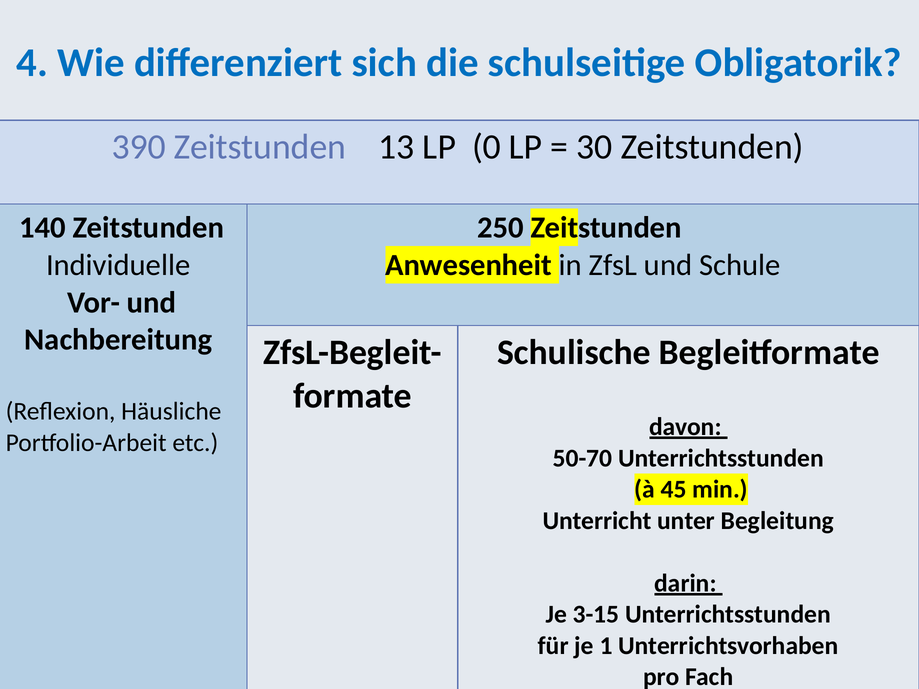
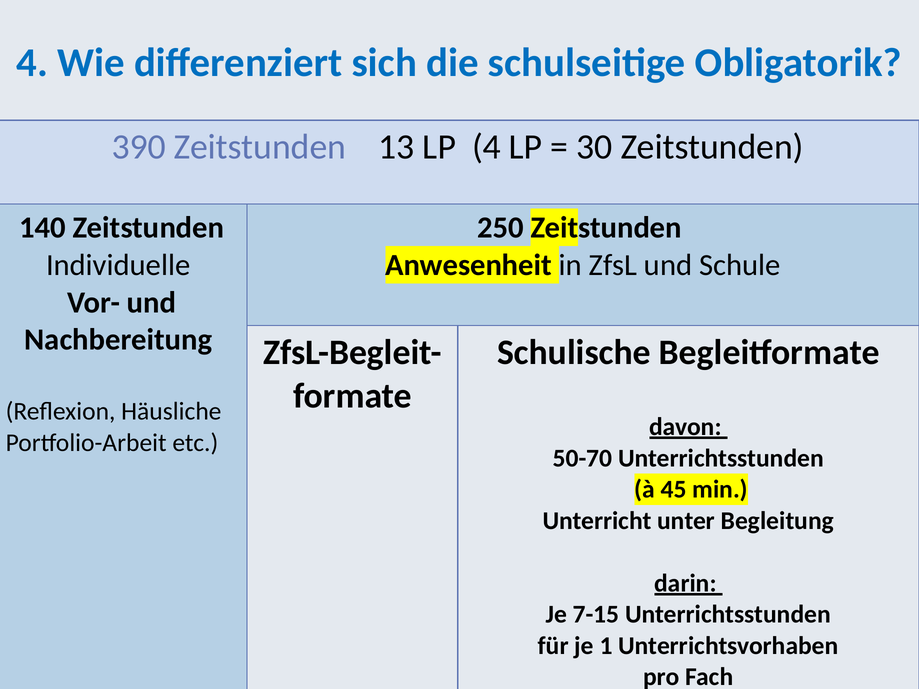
LP 0: 0 -> 4 (487, 147)
3-15: 3-15 -> 7-15 (596, 615)
